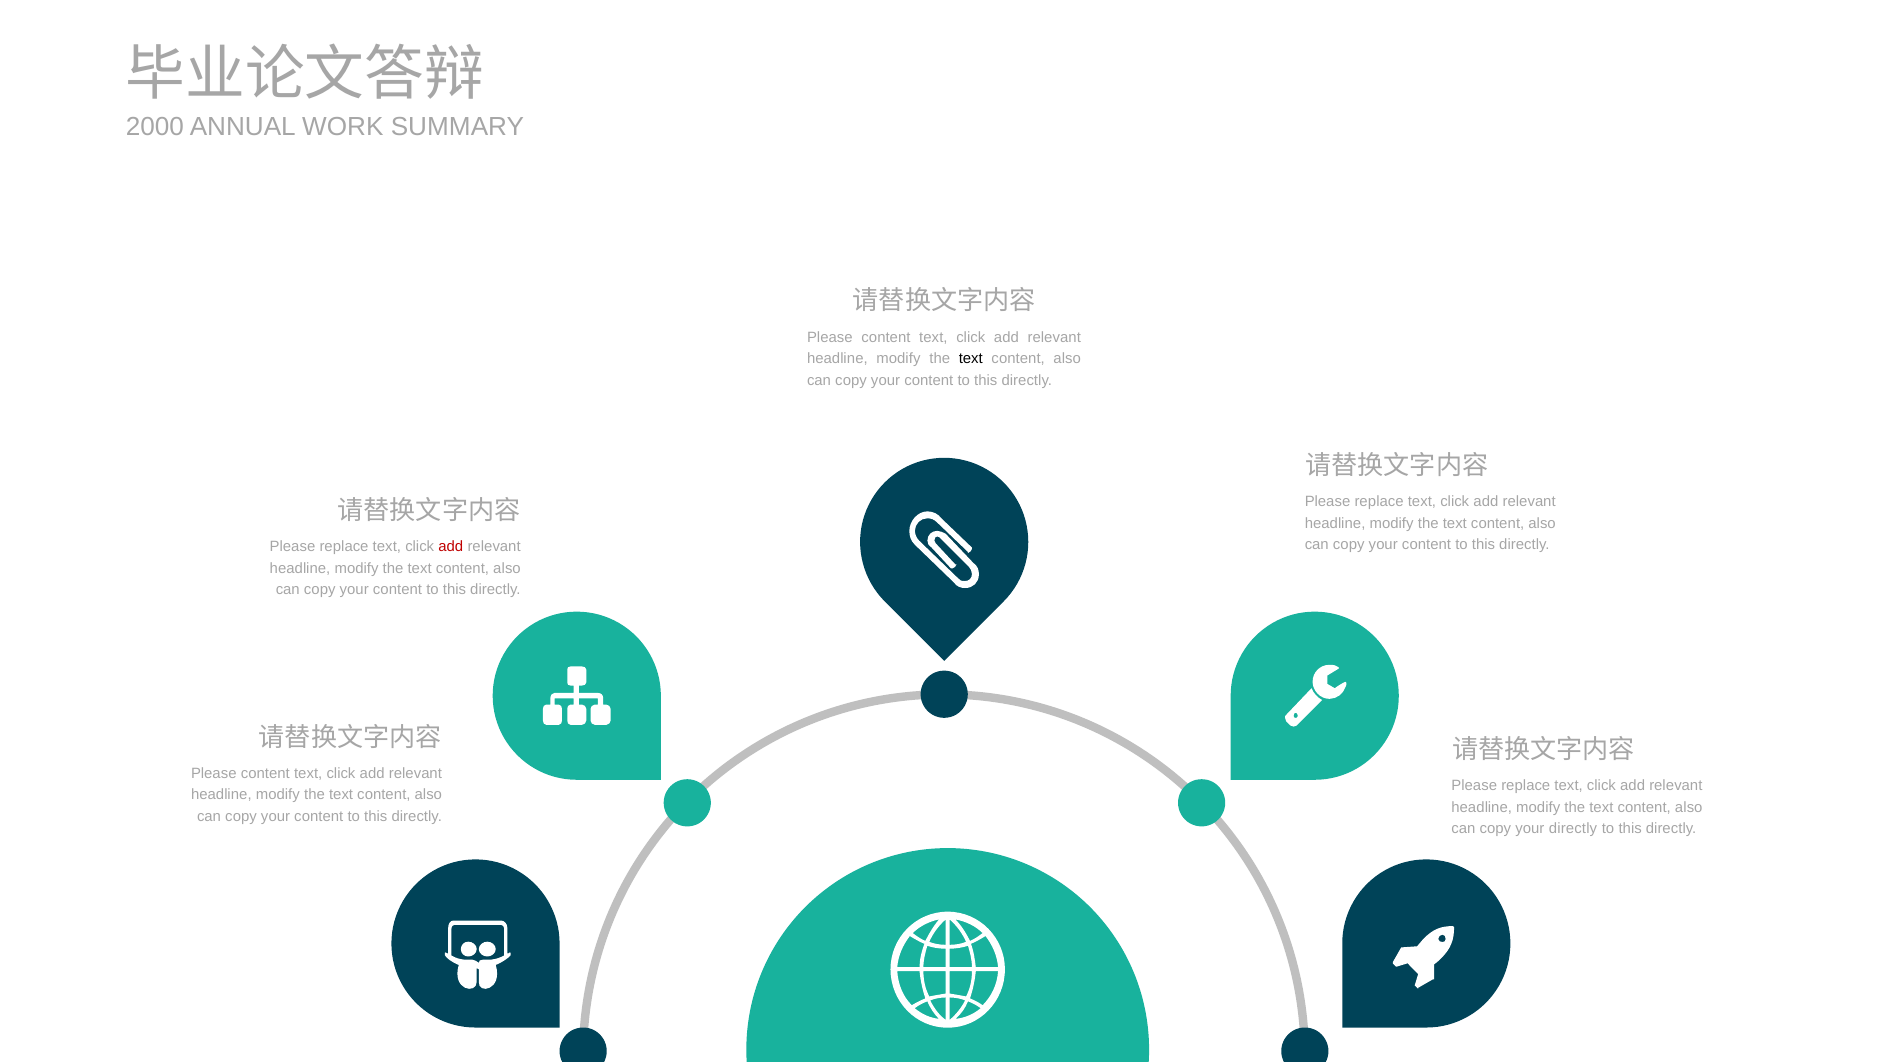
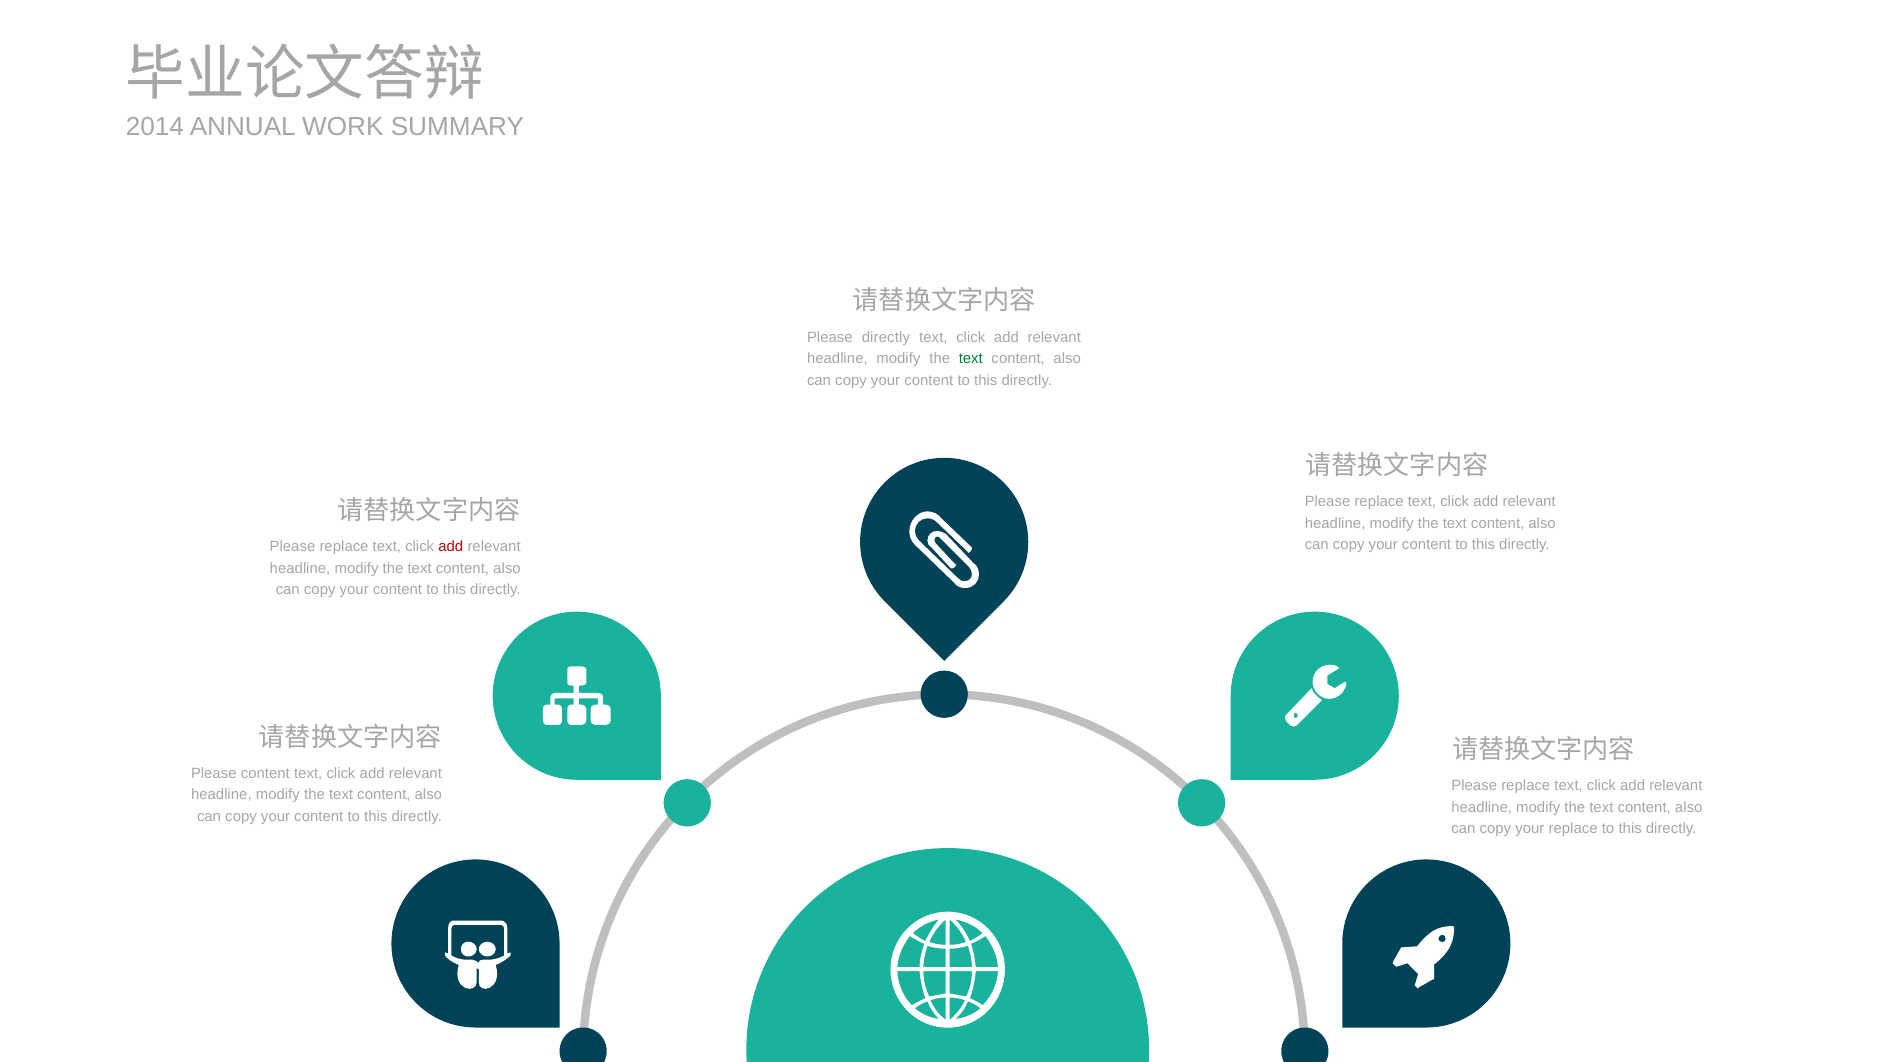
2000: 2000 -> 2014 (155, 127)
content: content -> directly (886, 337)
text colour: black -> green (971, 359)
your directly: directly -> replace (1573, 829)
